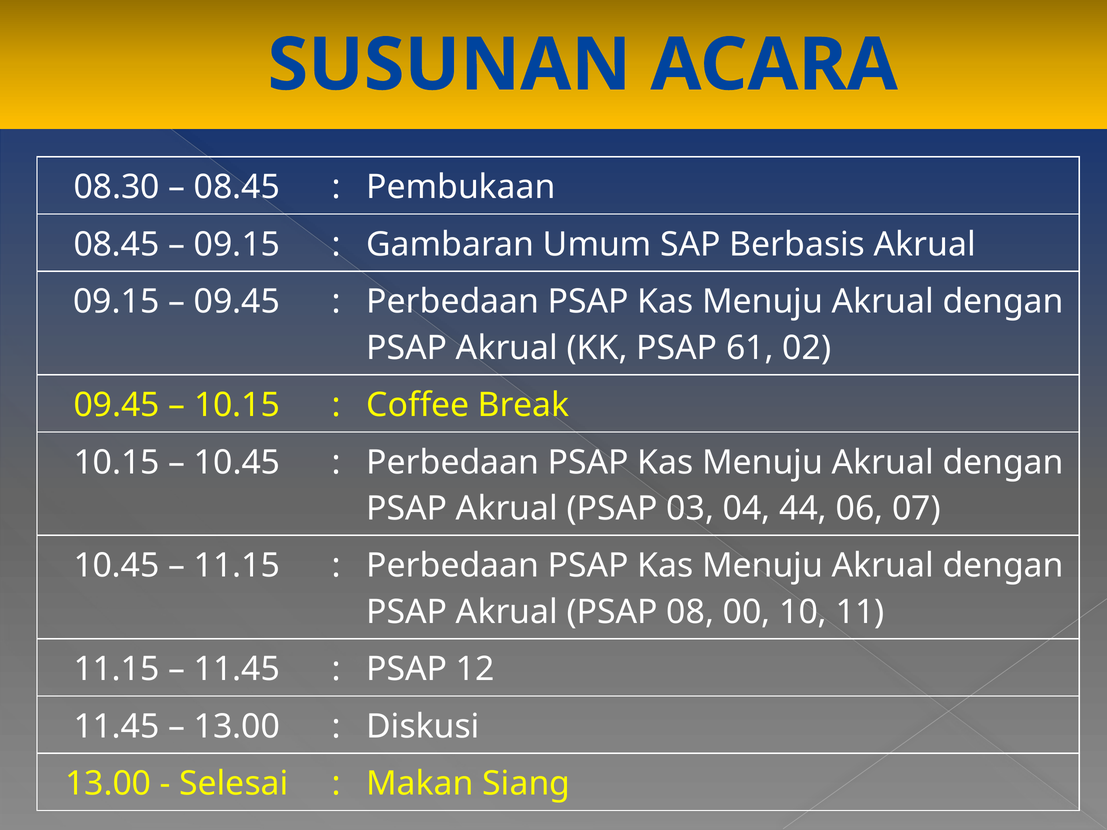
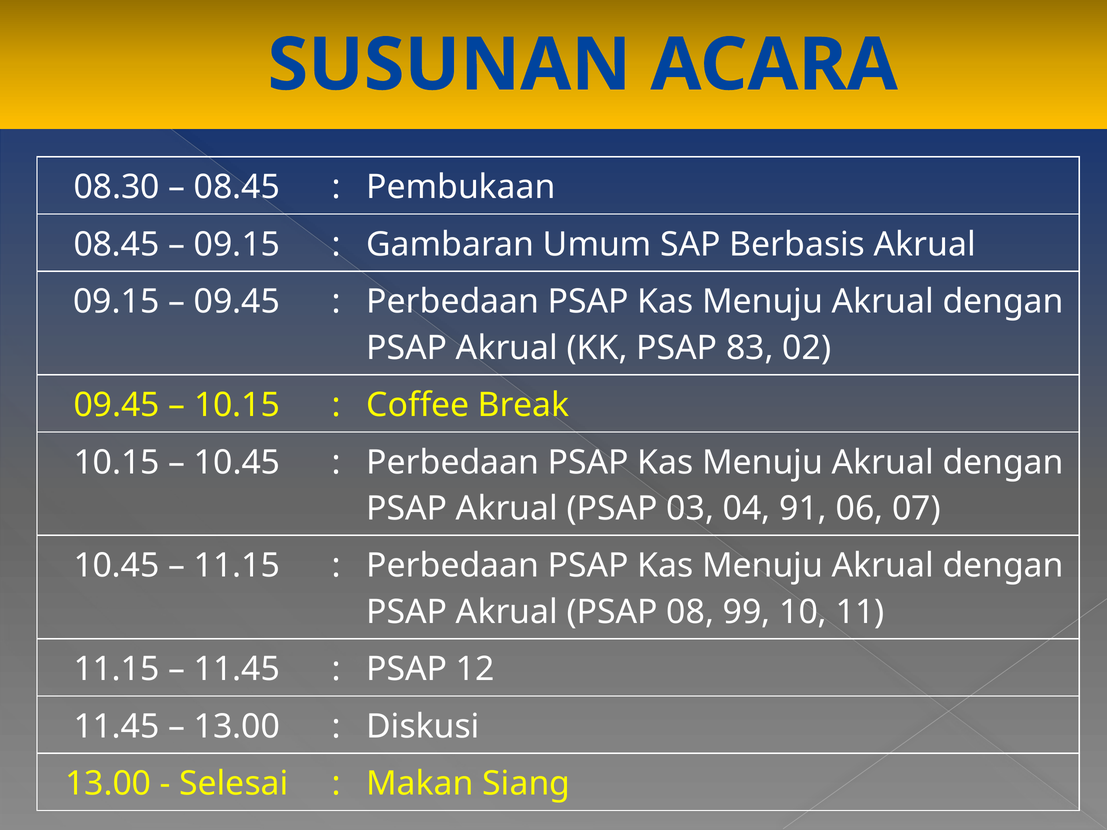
61: 61 -> 83 (750, 348)
44: 44 -> 91 (803, 509)
00: 00 -> 99 (747, 612)
